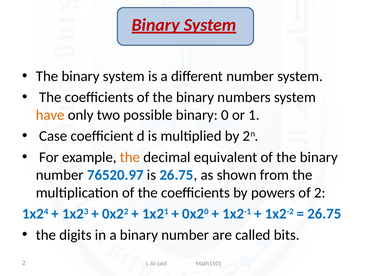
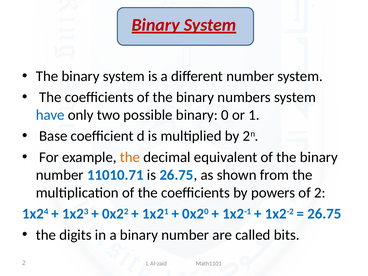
have colour: orange -> blue (50, 115)
Case: Case -> Base (53, 136)
76520.97: 76520.97 -> 11010.71 (115, 175)
